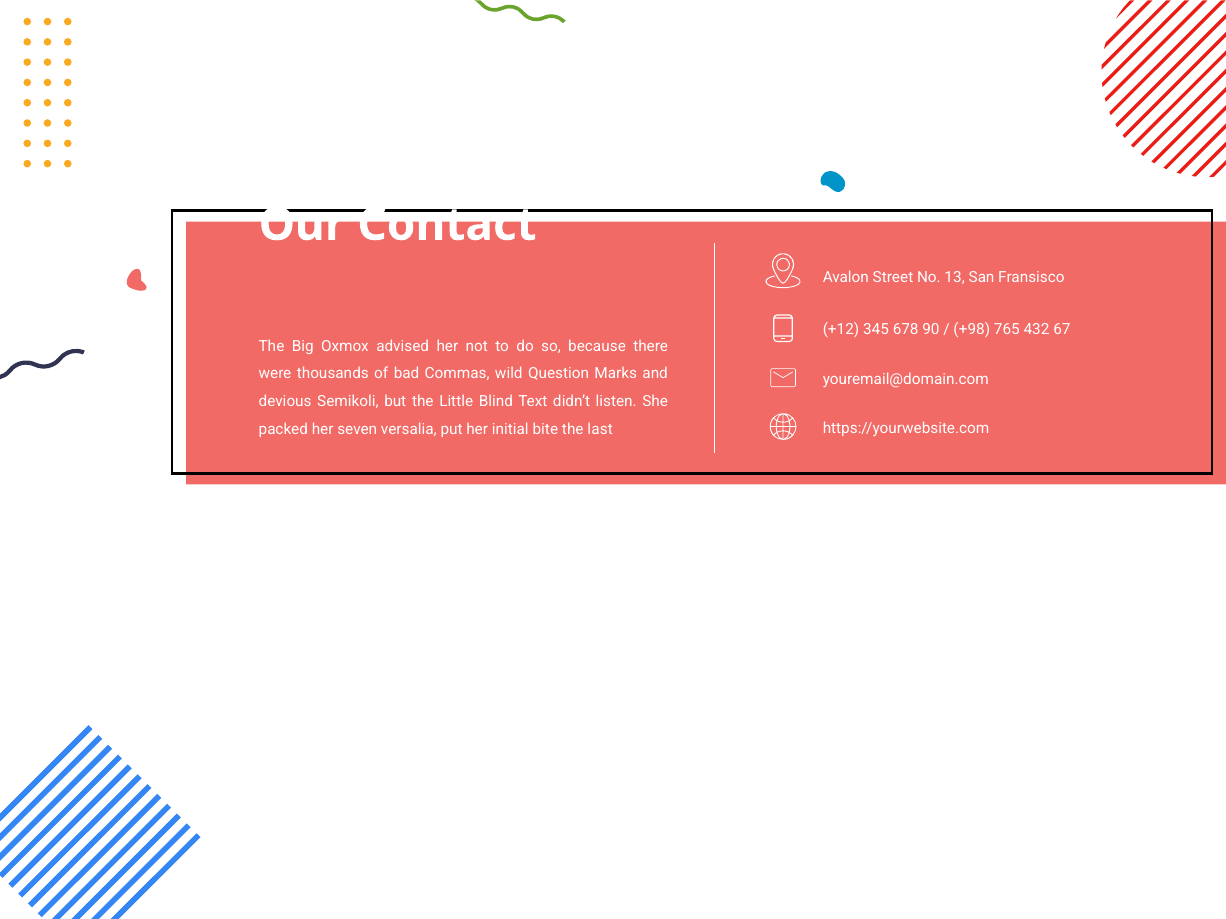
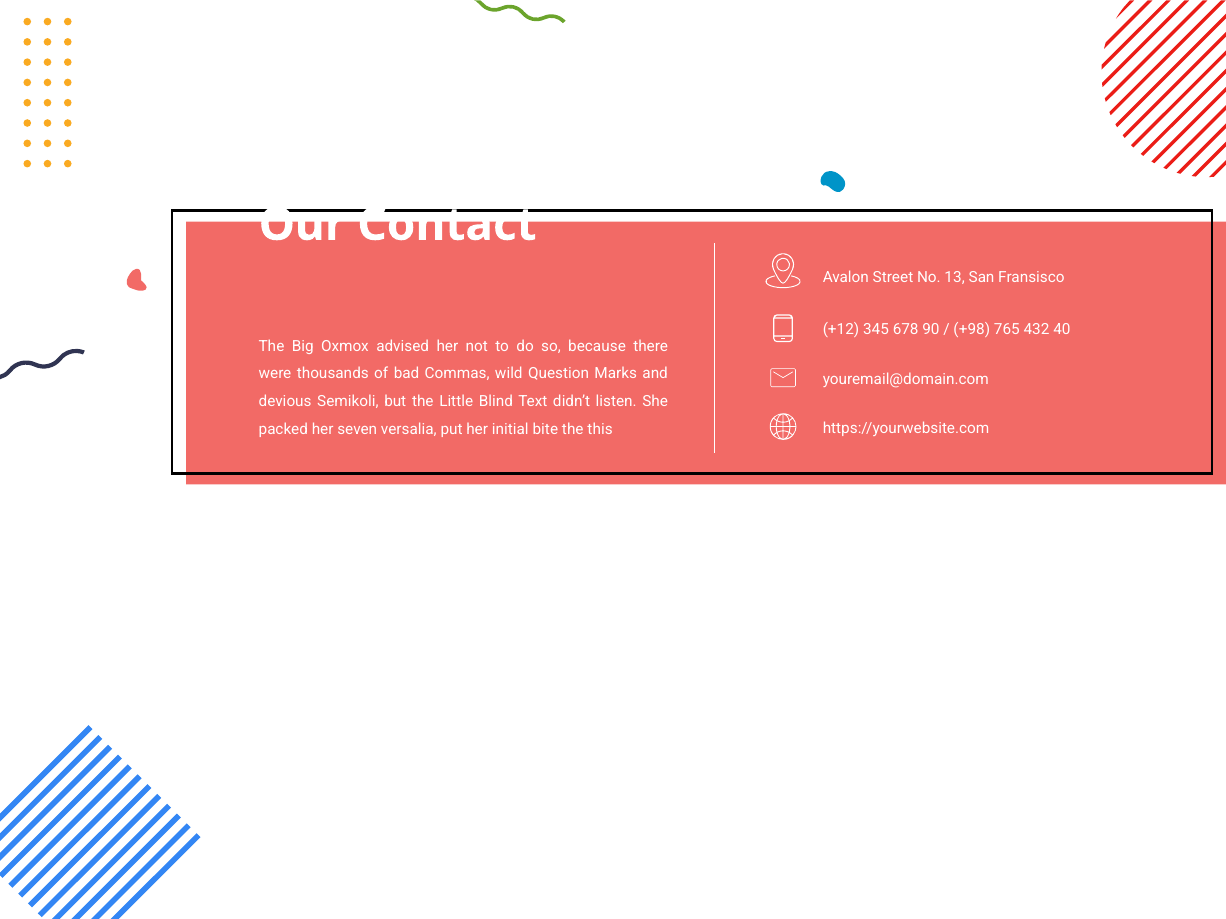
67: 67 -> 40 (1062, 330)
last: last -> this (600, 429)
